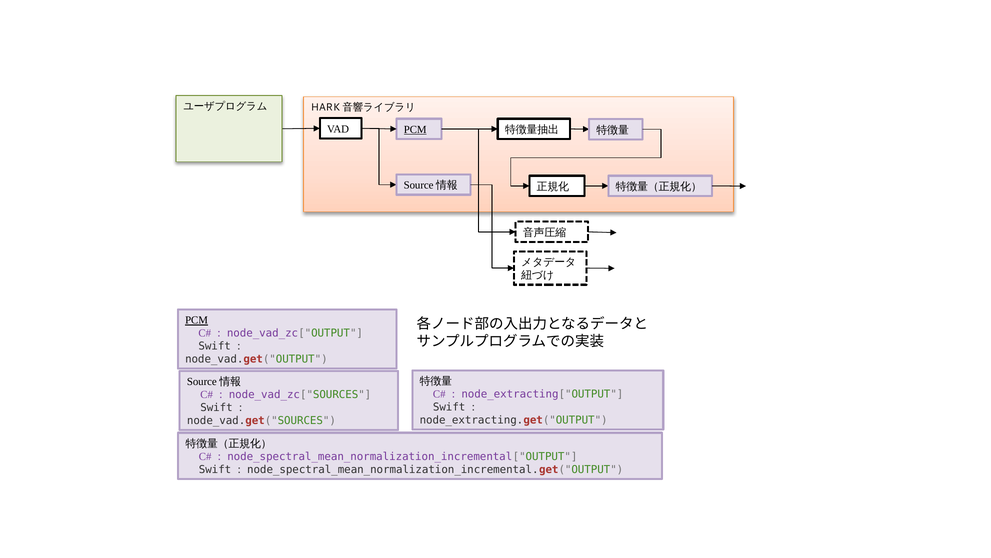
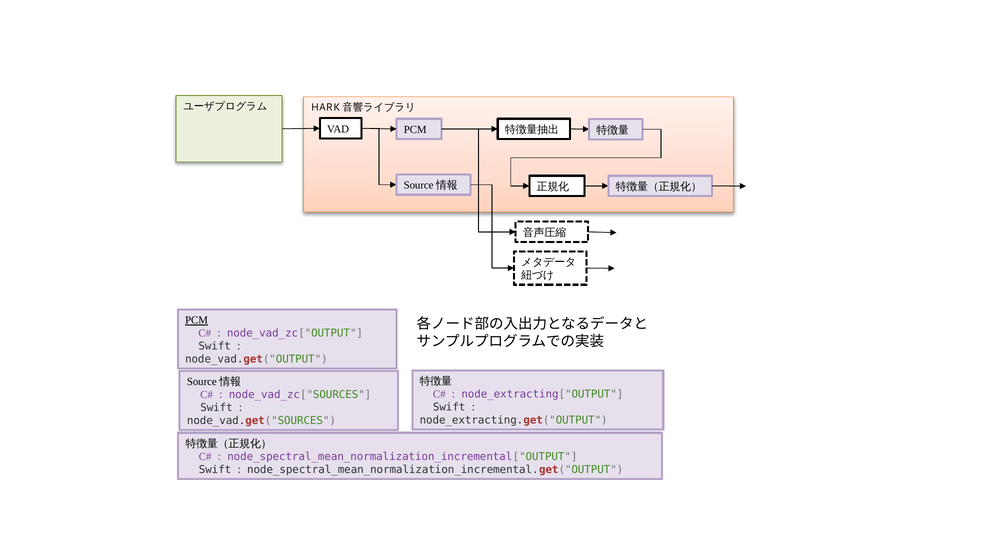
PCM underline: present -> none (415, 130)
